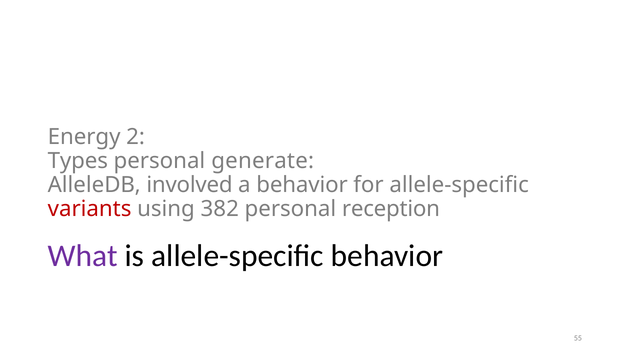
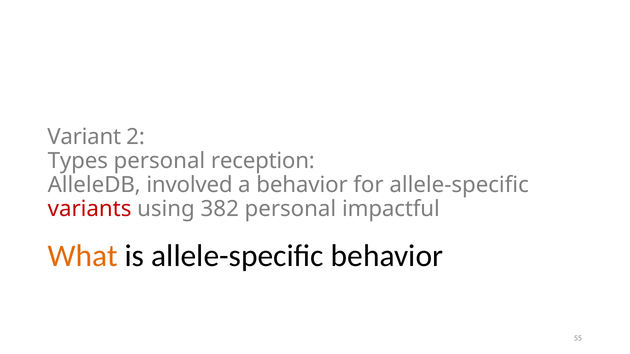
Energy: Energy -> Variant (84, 137)
generate: generate -> reception (263, 161)
reception: reception -> impactful (391, 209)
What colour: purple -> orange (83, 256)
